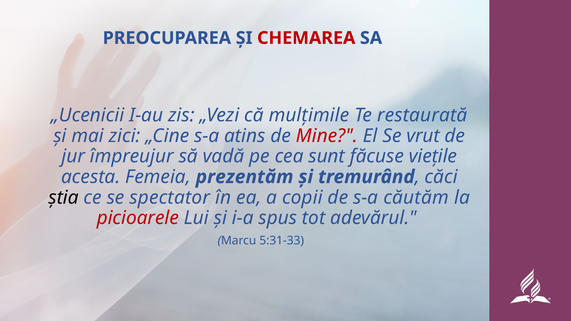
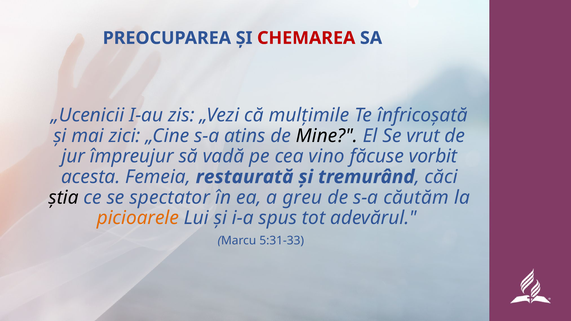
restaurată: restaurată -> înfricoșată (422, 115)
Mine colour: red -> black (327, 136)
sunt: sunt -> vino (327, 156)
viețile: viețile -> vorbit (433, 156)
prezentăm: prezentăm -> restaurată (245, 177)
copii: copii -> greu (302, 198)
picioarele colour: red -> orange (138, 218)
